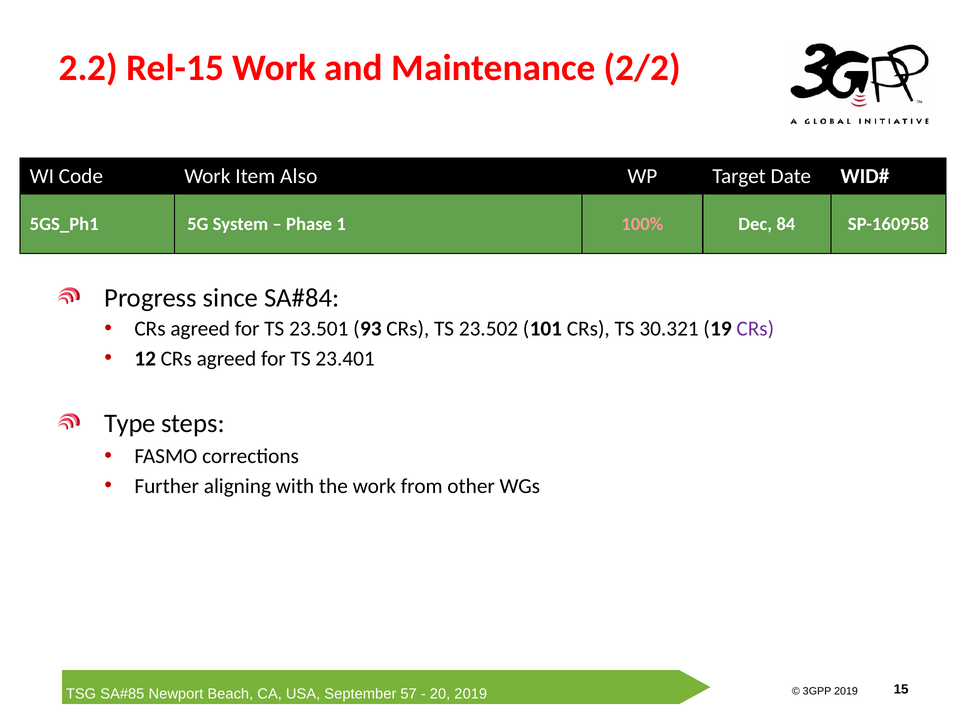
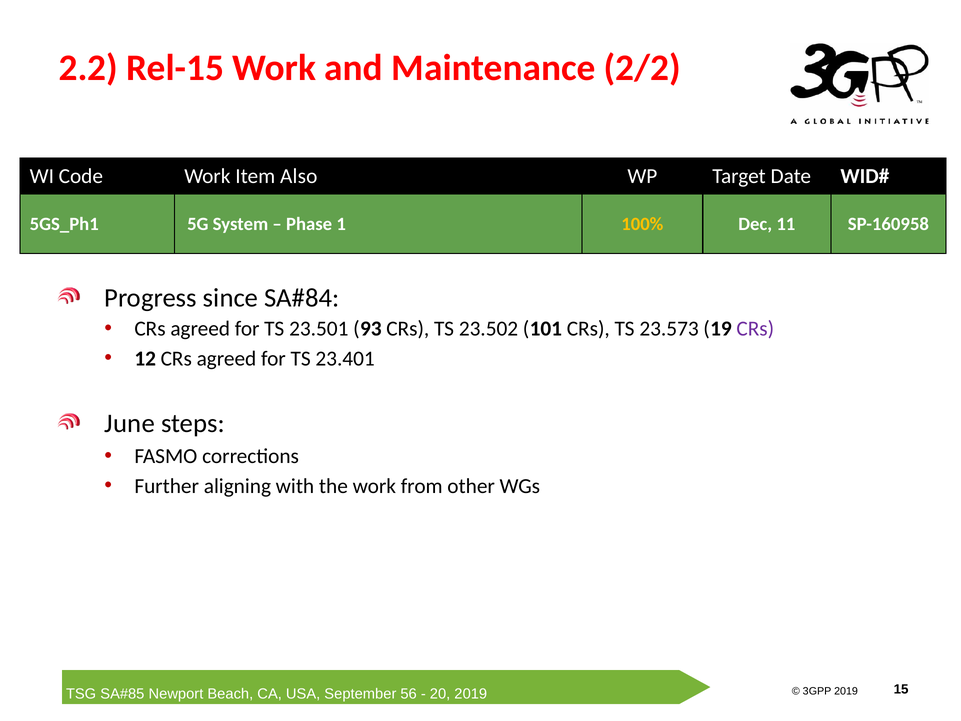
100% colour: pink -> yellow (642, 224)
84: 84 -> 11 (786, 224)
30.321: 30.321 -> 23.573 (669, 329)
Type: Type -> June (130, 423)
57: 57 -> 56 (409, 694)
